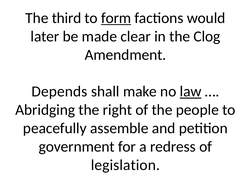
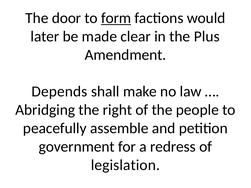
third: third -> door (67, 18)
Clog: Clog -> Plus (207, 36)
law underline: present -> none (191, 92)
